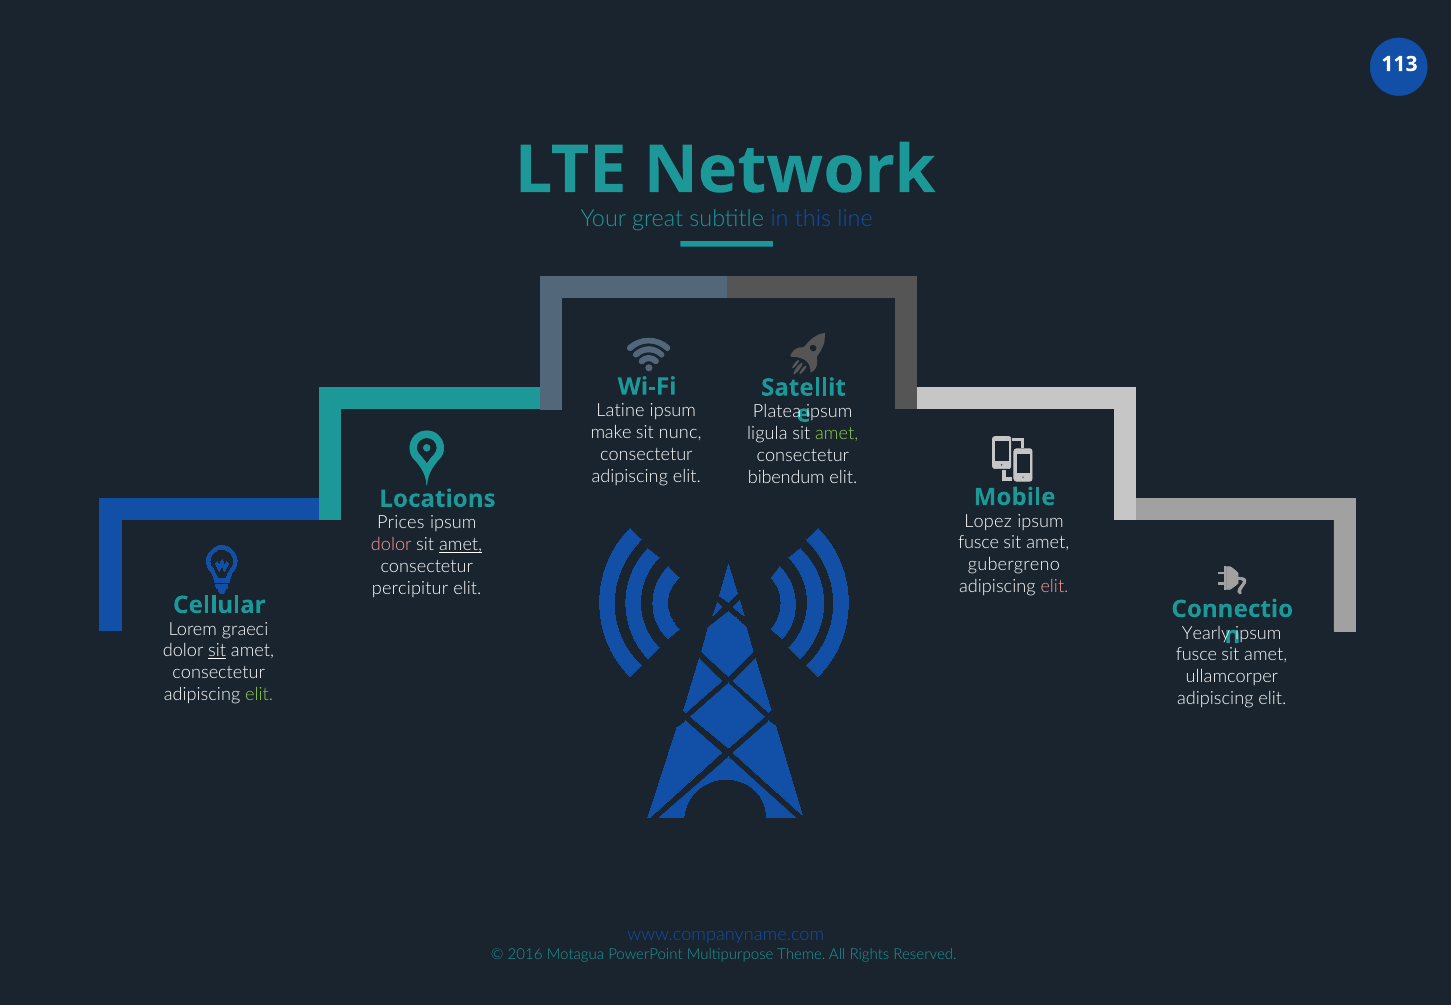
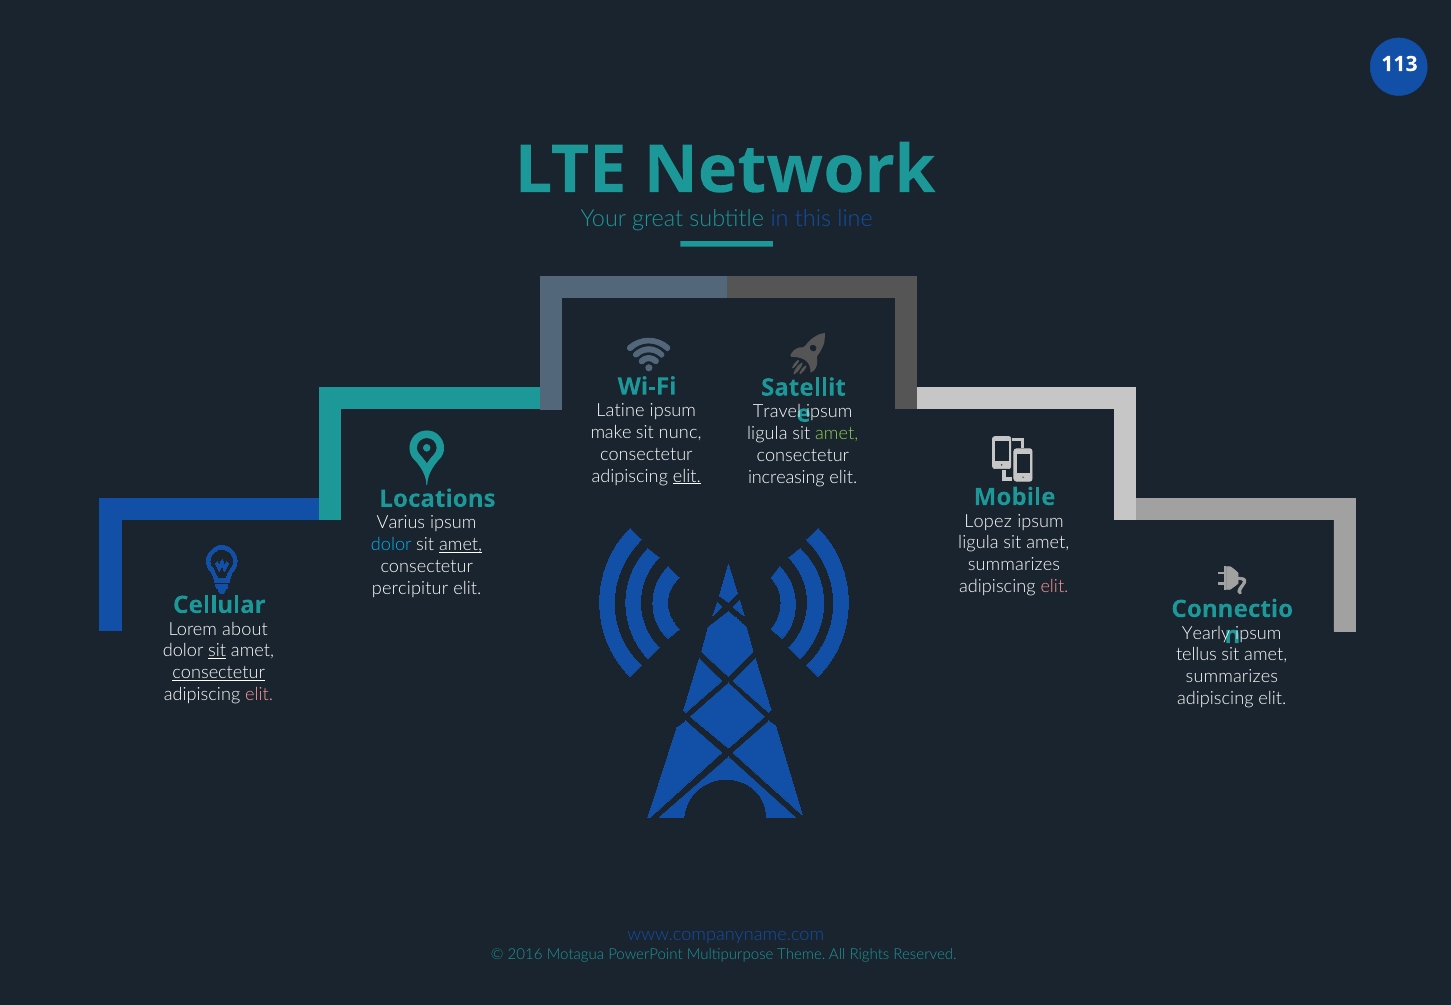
Platea: Platea -> Travel (777, 412)
elit underline: none -> present (687, 476)
bibendum: bibendum -> increasing (786, 477)
Prices: Prices -> Varius (401, 523)
fusce: fusce -> ligula (978, 543)
dolor colour: pink -> light blue (391, 544)
gubergreno: gubergreno -> summarizes (1014, 564)
graeci: graeci -> about (245, 629)
fusce: fusce -> tellus (1196, 655)
consectetur underline: none -> present (219, 672)
ullamcorper: ullamcorper -> summarizes (1232, 676)
elit colour: light green -> pink (259, 694)
